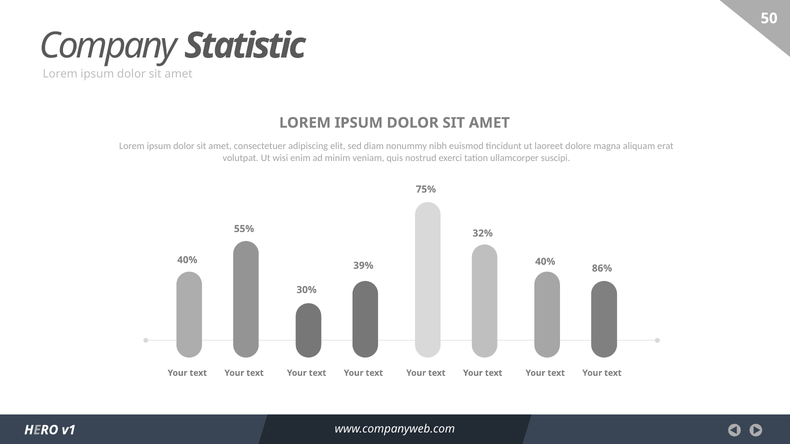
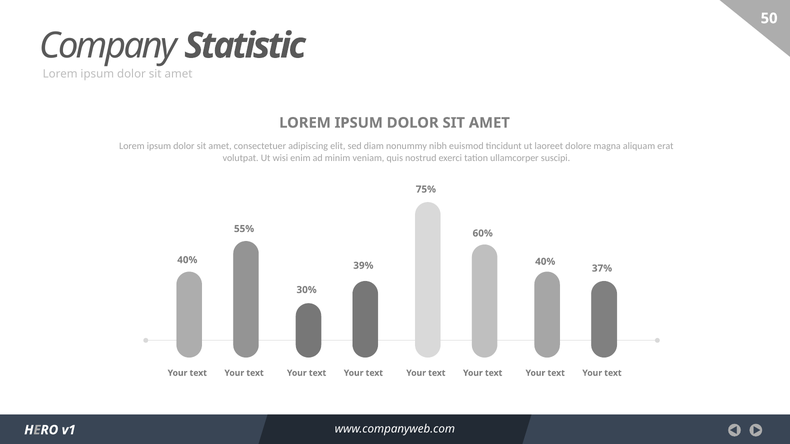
32%: 32% -> 60% (483, 233)
86%: 86% -> 37% (602, 269)
